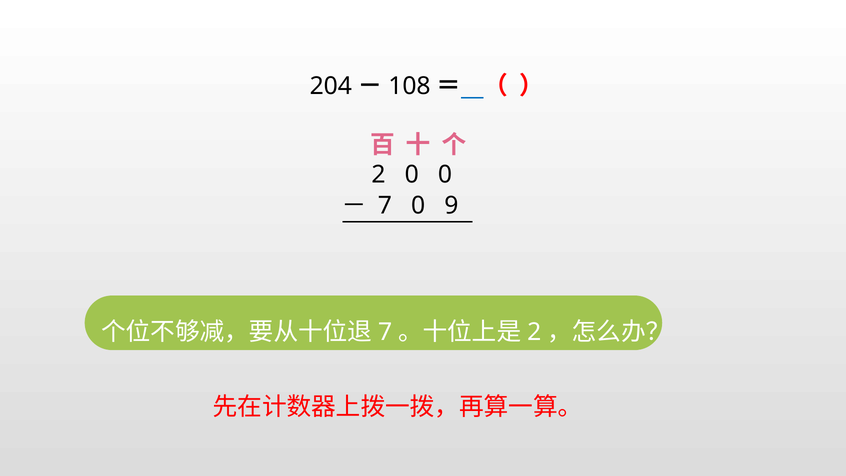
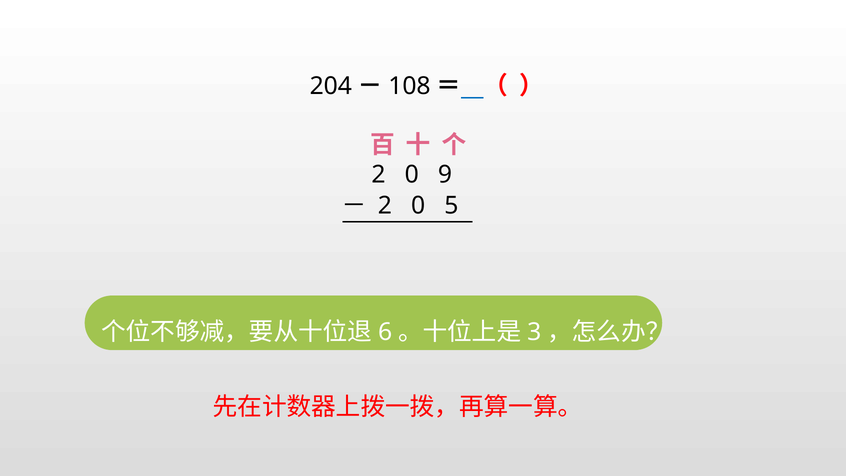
0 0: 0 -> 9 (445, 175)
7: 7 -> 2 (385, 205)
9: 9 -> 5 (451, 205)
7: 7 -> 6 (385, 332)
2: 2 -> 3 (534, 332)
